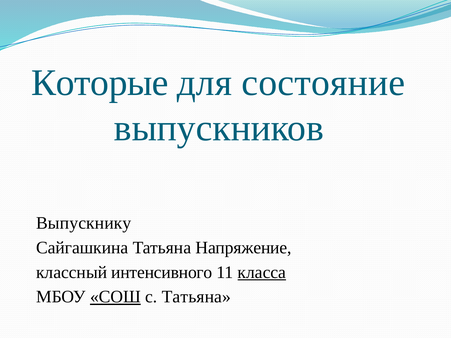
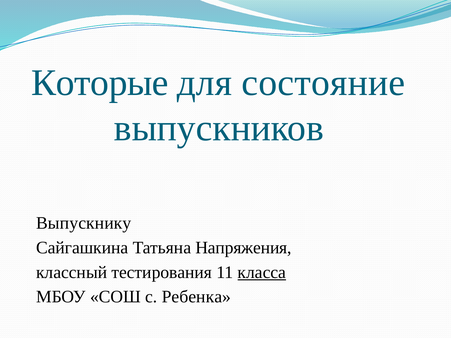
Напряжение: Напряжение -> Напряжения (244, 248)
интенсивного: интенсивного -> тестирования (162, 272)
СОШ underline: present -> none (115, 297)
с Татьяна: Татьяна -> Ребенка (196, 297)
